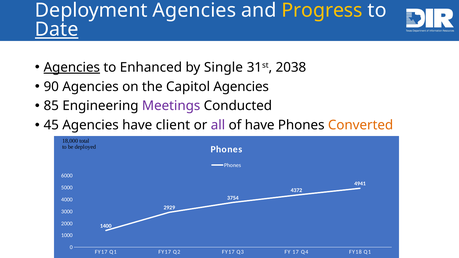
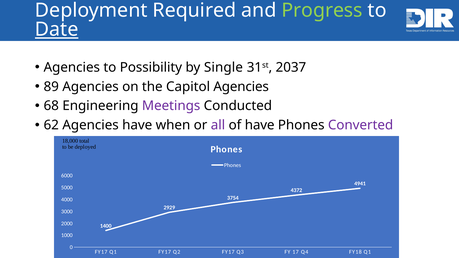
Deployment Agencies: Agencies -> Required (194, 10)
Progress colour: yellow -> light green (322, 10)
Agencies underline: present -> none (72, 67)
Enhanced: Enhanced -> Possibility (151, 67)
2038: 2038 -> 2037 (291, 67)
90: 90 -> 89 (51, 87)
85: 85 -> 68 (51, 106)
45: 45 -> 62 (51, 125)
client: client -> when (173, 125)
Converted colour: orange -> purple (361, 125)
